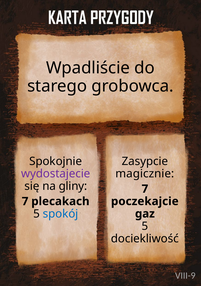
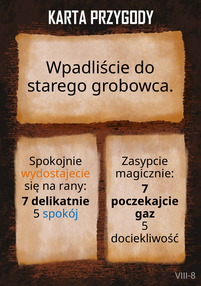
wydostajecie colour: purple -> orange (56, 173)
gliny: gliny -> rany (73, 186)
plecakach: plecakach -> delikatnie (60, 201)
VIII-9: VIII-9 -> VIII-8 (185, 275)
